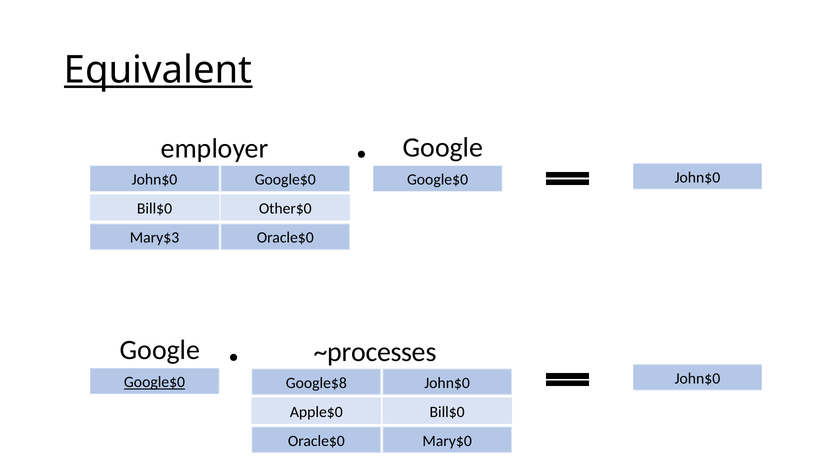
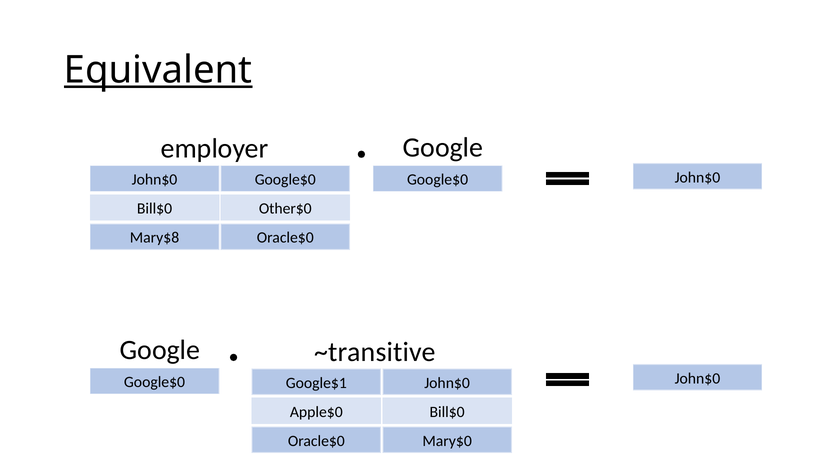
Mary$3: Mary$3 -> Mary$8 (155, 238)
~processes: ~processes -> ~transitive (375, 352)
Google$0 underline: present -> none (155, 382)
Google$8: Google$8 -> Google$1 (316, 383)
